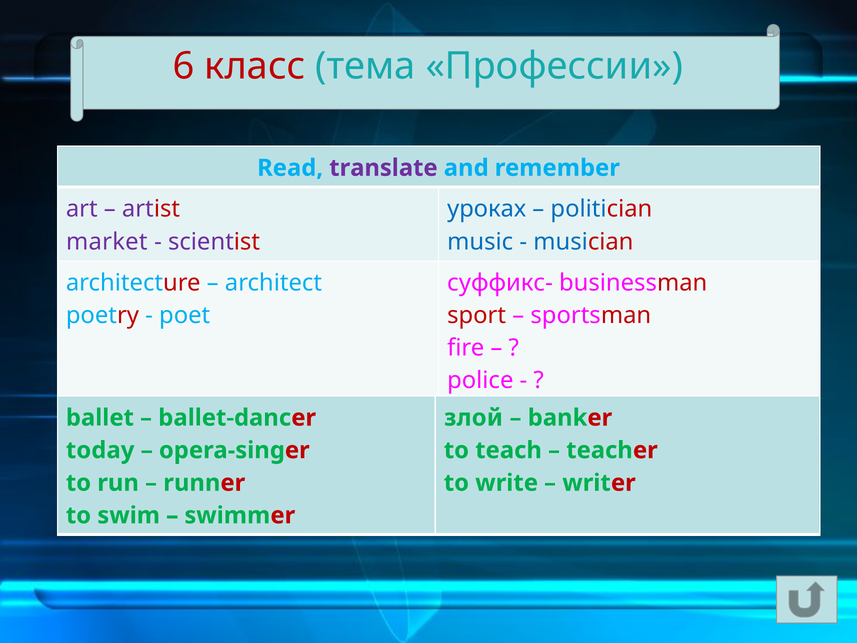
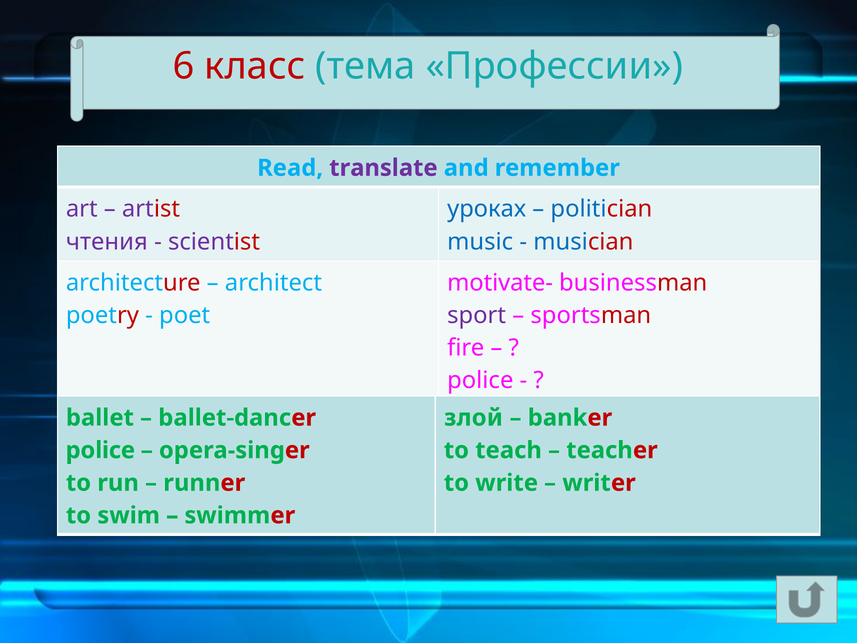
market: market -> чтения (107, 242)
суффикс-: суффикс- -> motivate- (500, 283)
sport colour: red -> purple (477, 315)
today: today -> police (100, 450)
